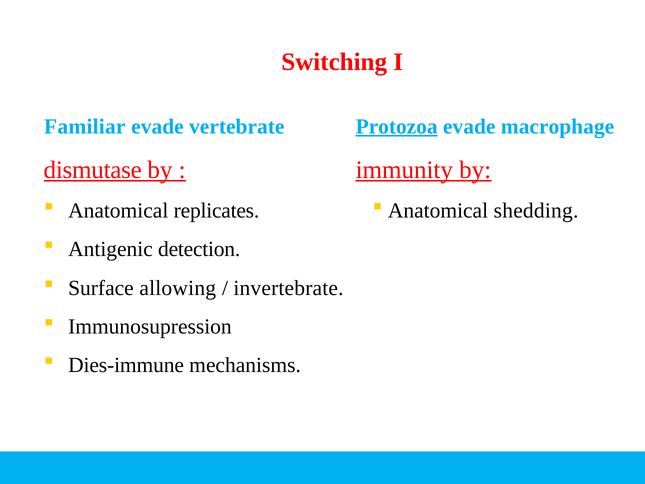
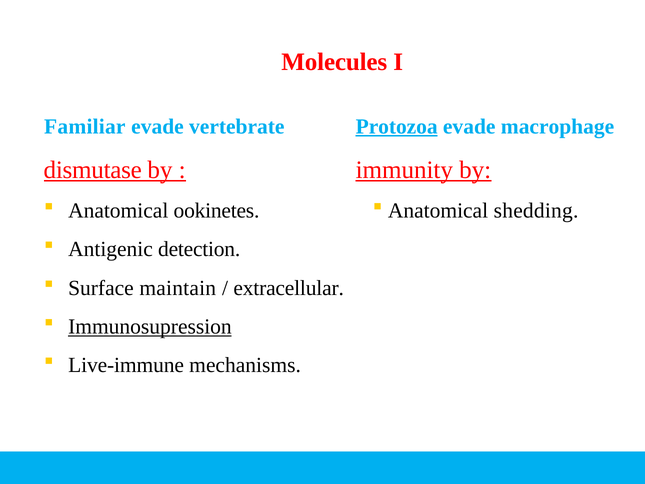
Switching: Switching -> Molecules (334, 62)
replicates: replicates -> ookinetes (216, 210)
allowing: allowing -> maintain (178, 288)
invertebrate: invertebrate -> extracellular (289, 288)
Immunosupression underline: none -> present (150, 326)
Dies-immune: Dies-immune -> Live-immune (126, 365)
